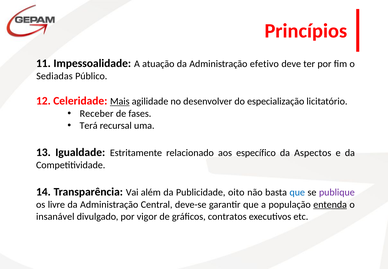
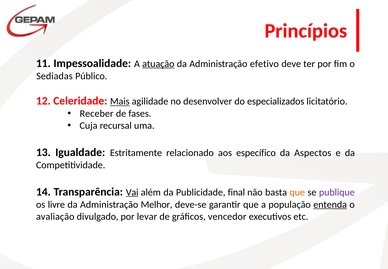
atuação underline: none -> present (158, 64)
especialização: especialização -> especializados (276, 101)
Terá: Terá -> Cuja (89, 125)
Vai underline: none -> present (132, 192)
oito: oito -> final (236, 192)
que colour: blue -> orange (297, 192)
Central: Central -> Melhor (157, 204)
insanável: insanável -> avaliação (55, 216)
vigor: vigor -> levar (147, 216)
contratos: contratos -> vencedor (227, 216)
